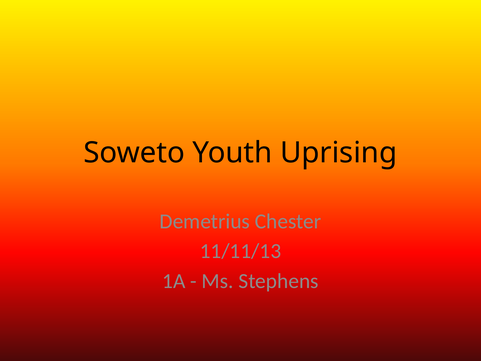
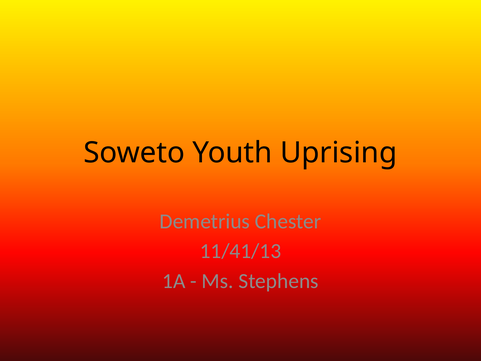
11/11/13: 11/11/13 -> 11/41/13 (240, 251)
